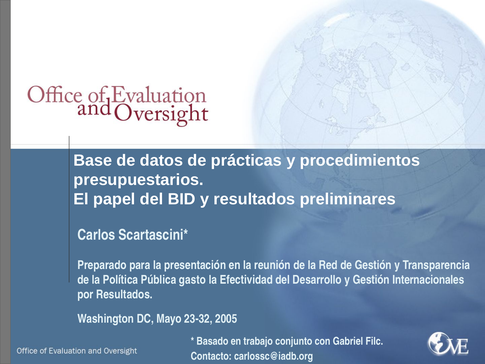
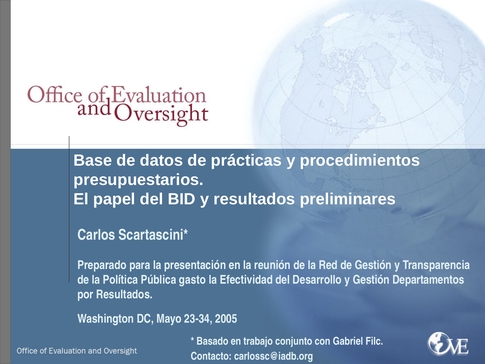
Internacionales: Internacionales -> Departamentos (428, 280)
23-32: 23-32 -> 23-34 (198, 319)
